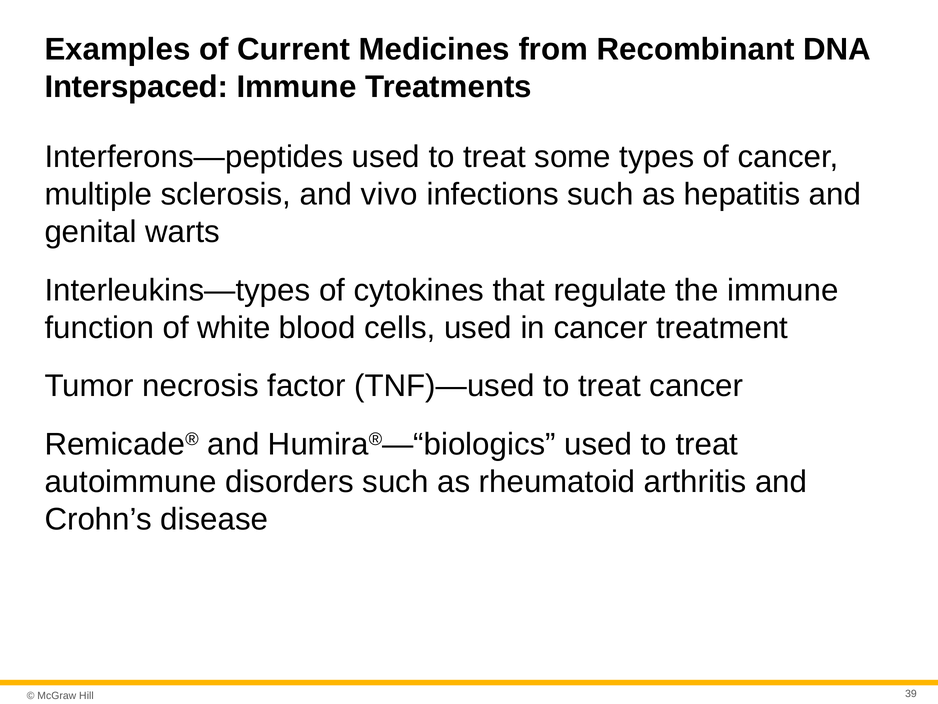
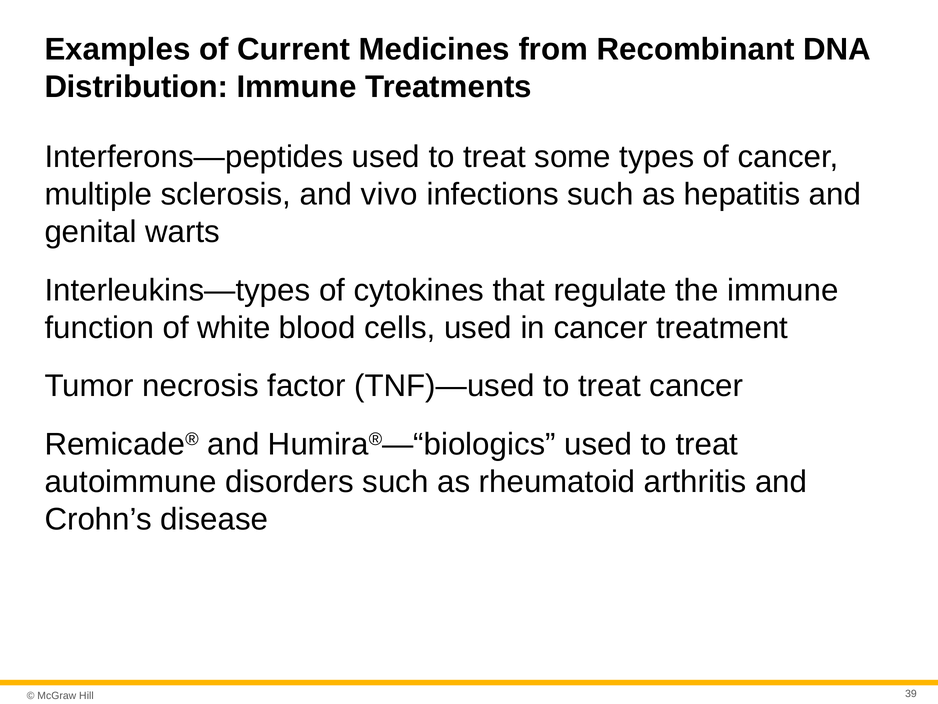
Interspaced: Interspaced -> Distribution (136, 87)
